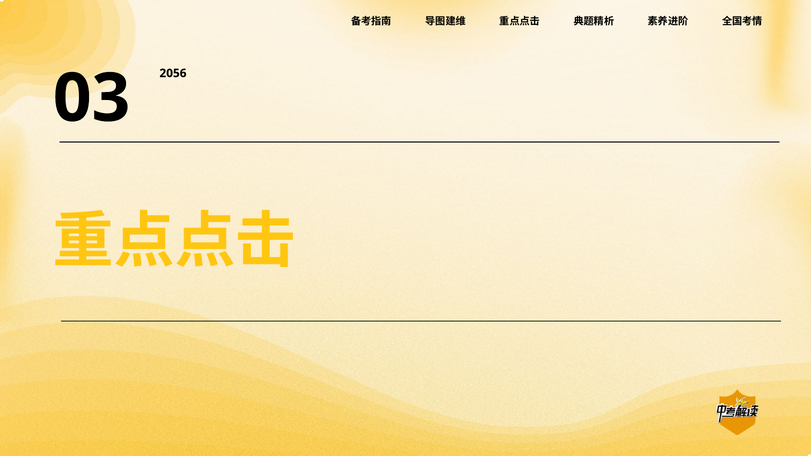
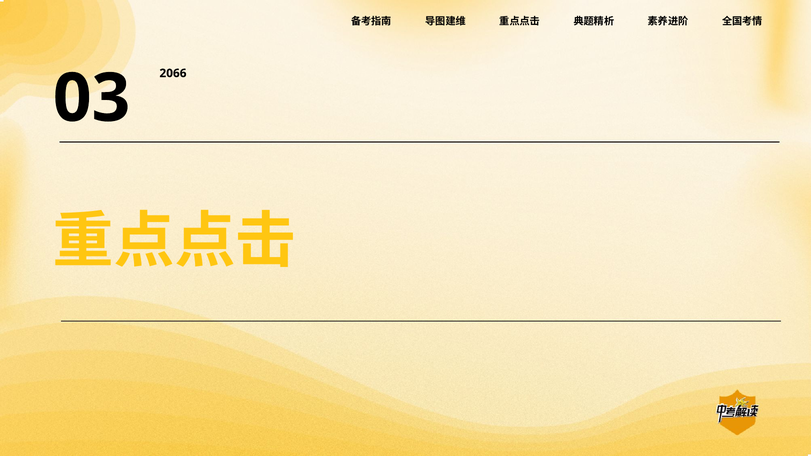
2056: 2056 -> 2066 (173, 73)
